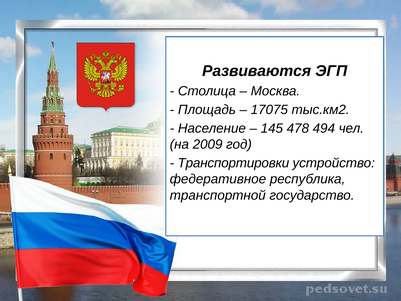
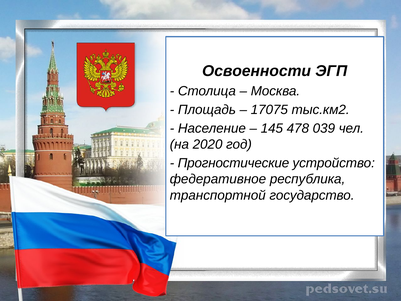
Развиваются: Развиваются -> Освоенности (257, 71)
494: 494 -> 039 (324, 128)
2009: 2009 -> 2020 (208, 144)
Транспортировки: Транспортировки -> Прогностические (233, 163)
